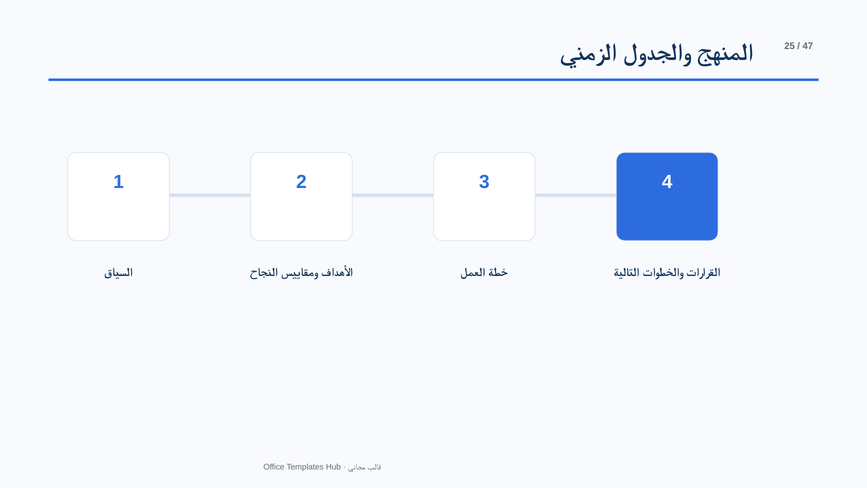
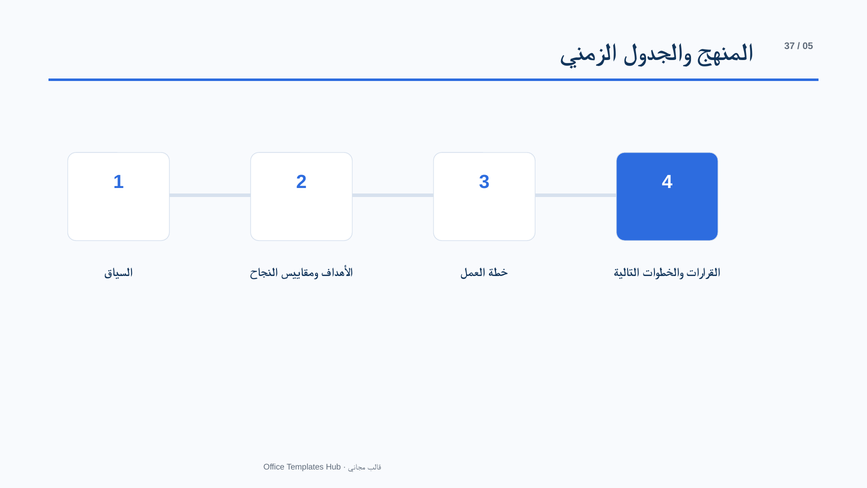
25: 25 -> 37 (790, 46)
47: 47 -> 05 (808, 46)
